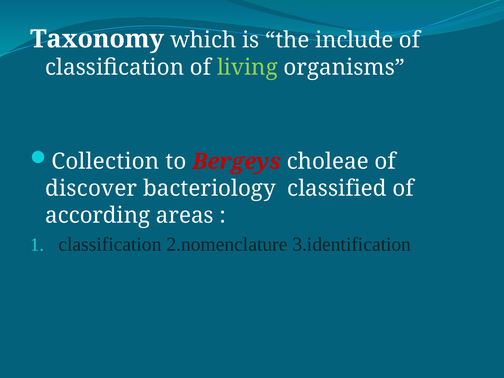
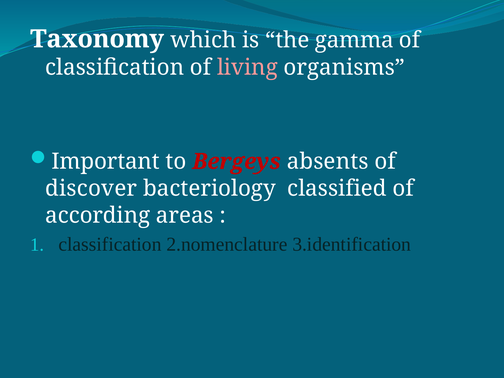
include: include -> gamma (354, 40)
living colour: light green -> pink (247, 67)
Collection: Collection -> Important (106, 162)
choleae: choleae -> absents (328, 162)
